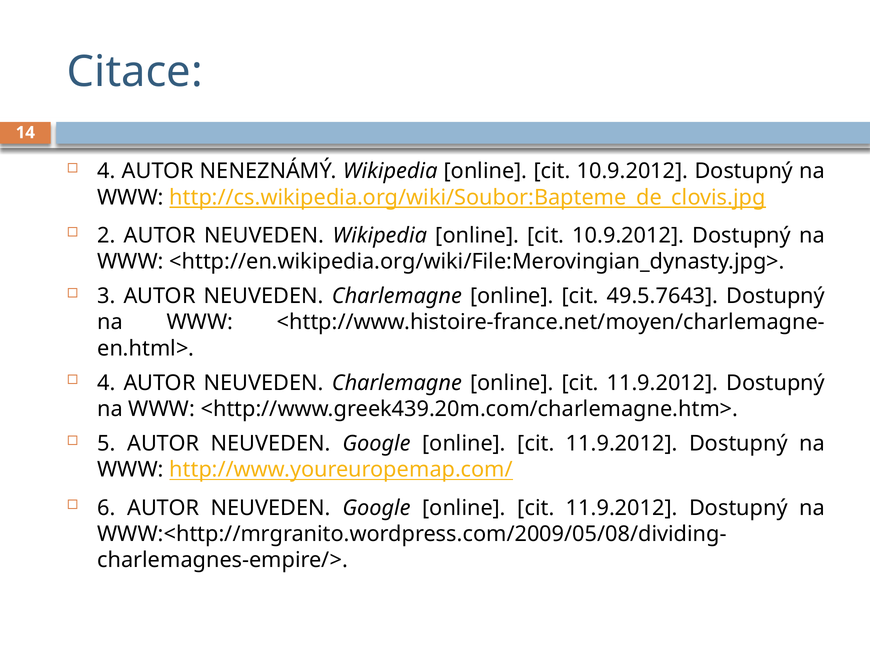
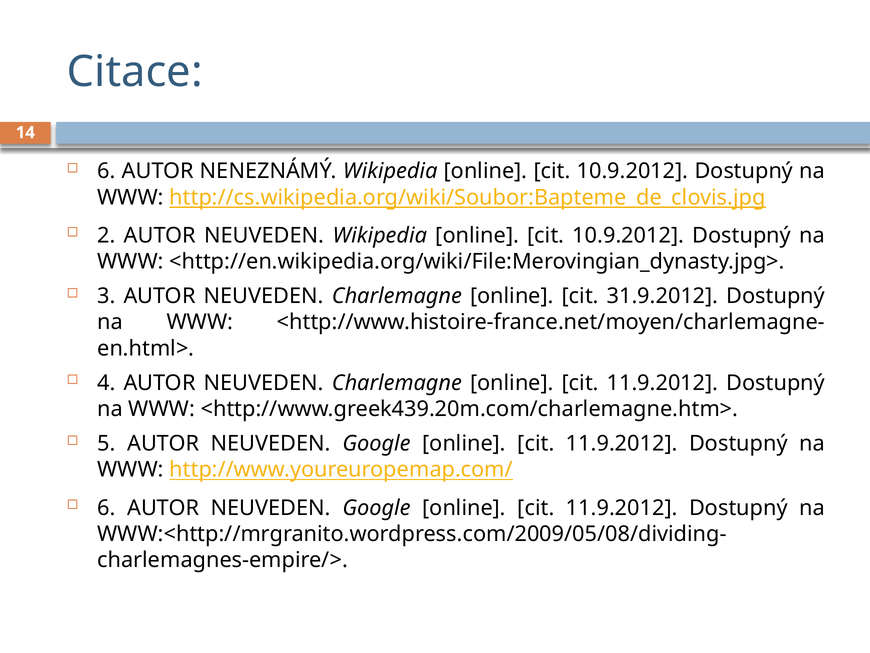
4: 4 -> 6 (106, 171)
49.5.7643: 49.5.7643 -> 31.9.2012 (663, 296)
